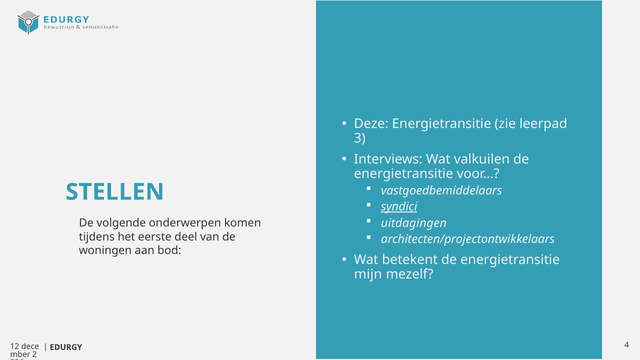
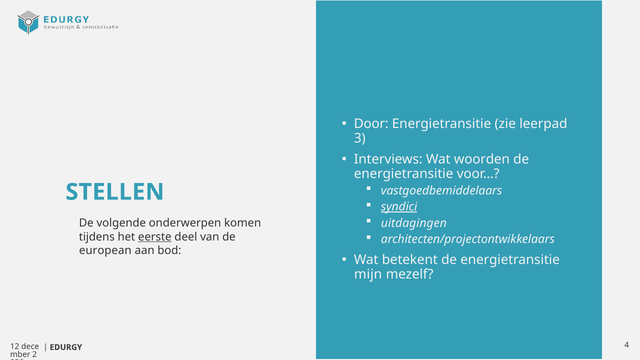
Deze: Deze -> Door (371, 124)
valkuilen: valkuilen -> woorden (482, 159)
eerste underline: none -> present (155, 237)
woningen: woningen -> european (105, 250)
